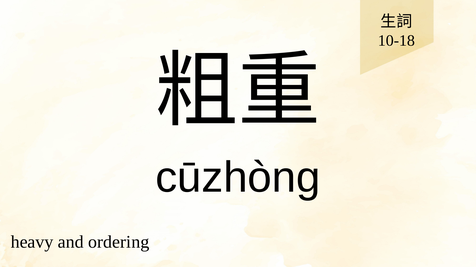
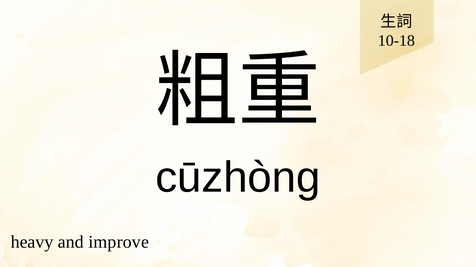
ordering: ordering -> improve (119, 243)
